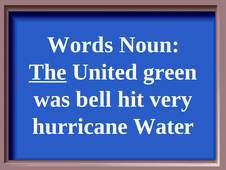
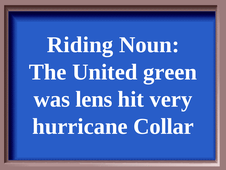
Words: Words -> Riding (80, 45)
The underline: present -> none (48, 72)
bell: bell -> lens (94, 99)
Water: Water -> Collar (164, 126)
